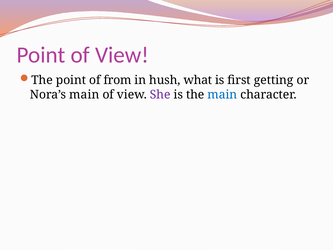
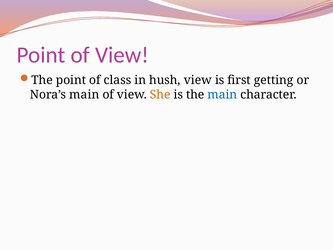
from: from -> class (117, 80)
hush what: what -> view (198, 80)
She colour: purple -> orange (160, 95)
